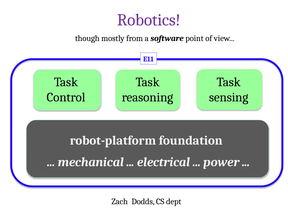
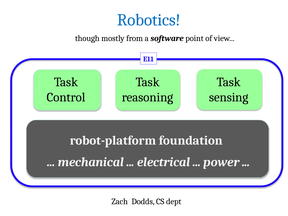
Robotics colour: purple -> blue (149, 20)
